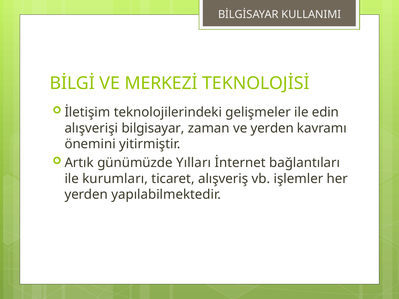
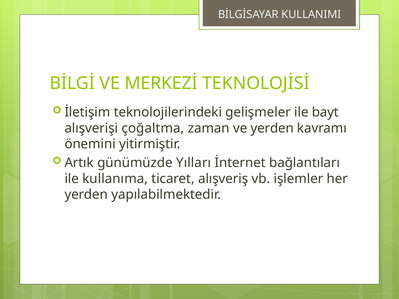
edin: edin -> bayt (325, 112)
bilgisayar: bilgisayar -> çoğaltma (153, 128)
kurumları: kurumları -> kullanıma (115, 179)
